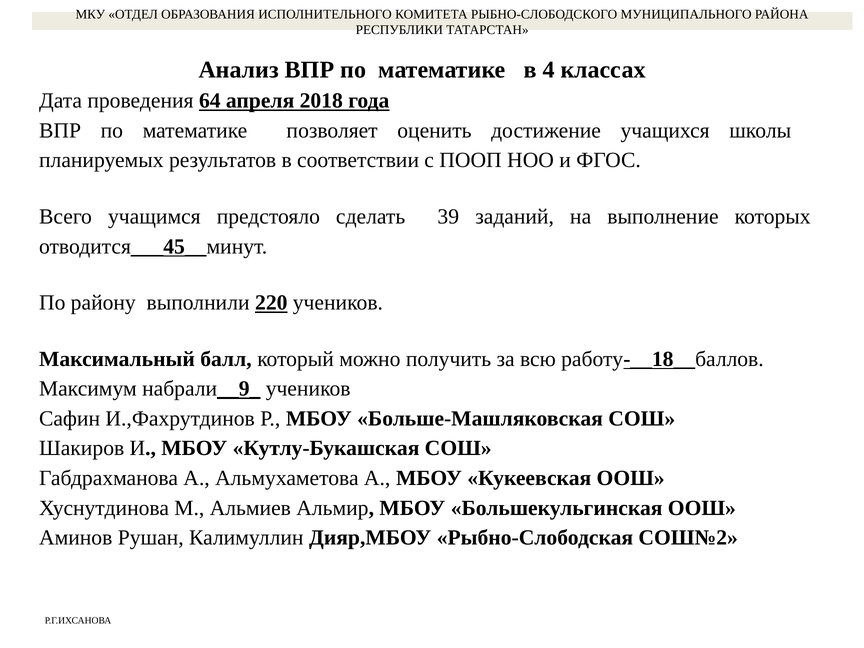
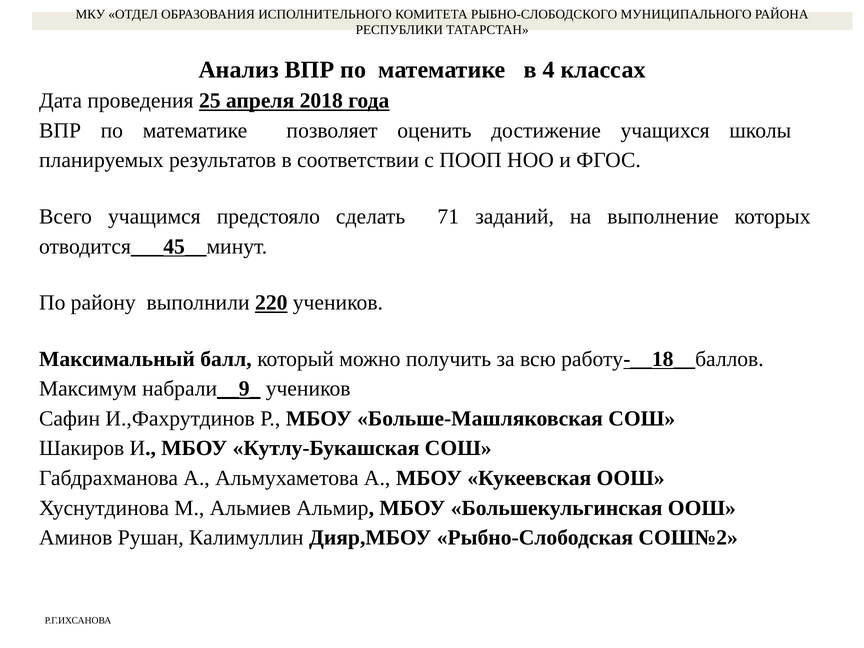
64: 64 -> 25 (210, 101)
39: 39 -> 71 (448, 217)
